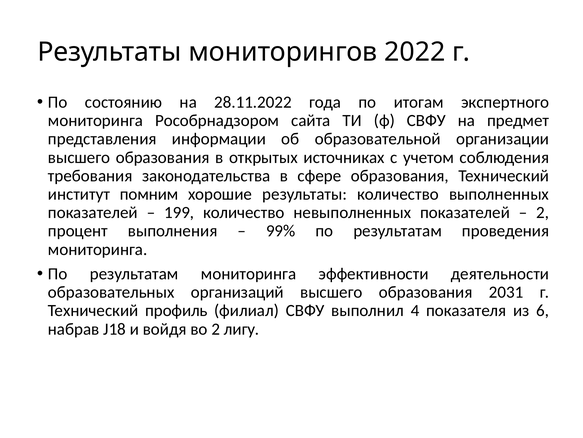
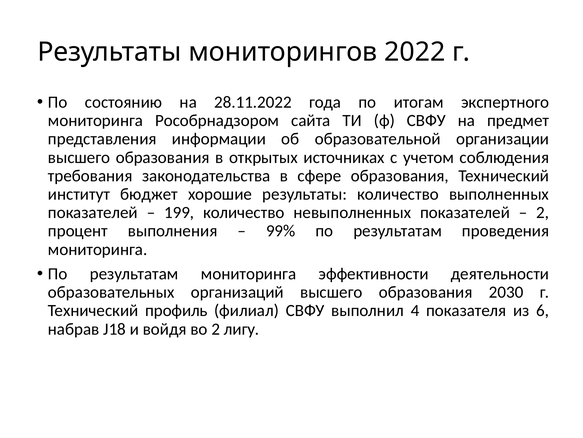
помним: помним -> бюджет (149, 194)
2031: 2031 -> 2030 (506, 292)
